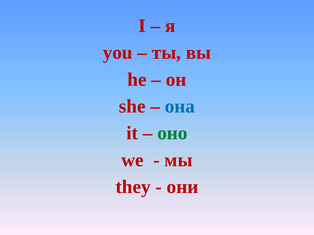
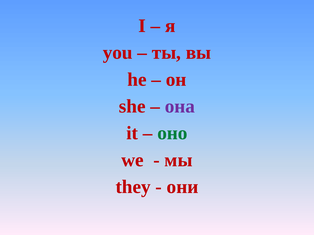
она colour: blue -> purple (180, 107)
